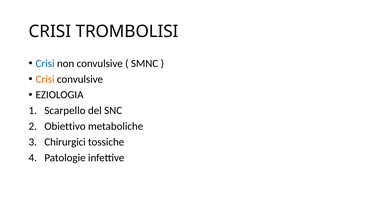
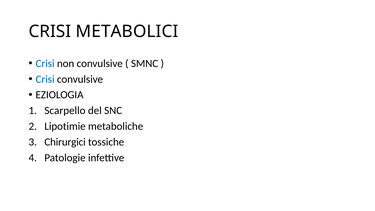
TROMBOLISI: TROMBOLISI -> METABOLICI (127, 32)
Crisi colour: orange -> blue (45, 79)
Obiettivo: Obiettivo -> Lipotimie (65, 126)
